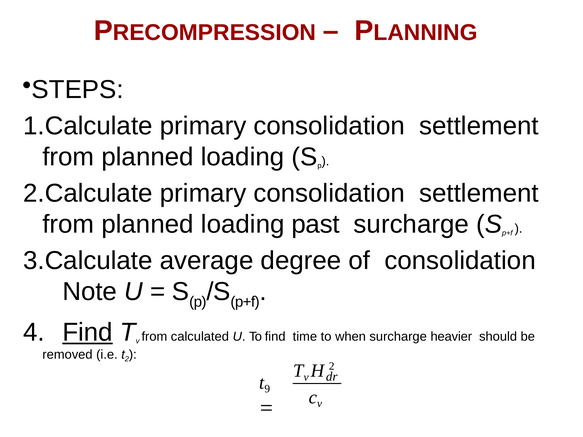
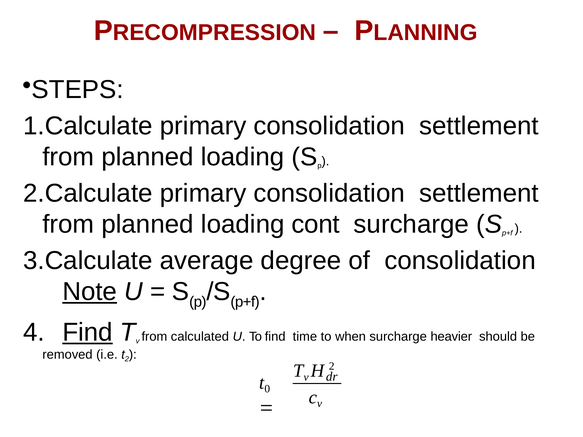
past: past -> cont (316, 225)
Note underline: none -> present (90, 292)
9: 9 -> 0 (267, 389)
